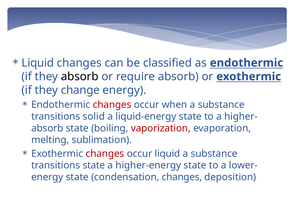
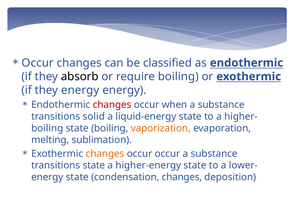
Liquid: Liquid -> Occur (38, 63)
require absorb: absorb -> boiling (178, 77)
they change: change -> energy (80, 90)
absorb: absorb -> boiling (47, 128)
vaporization colour: red -> orange (161, 128)
changes colour: red -> orange (105, 154)
occur liquid: liquid -> occur (167, 154)
